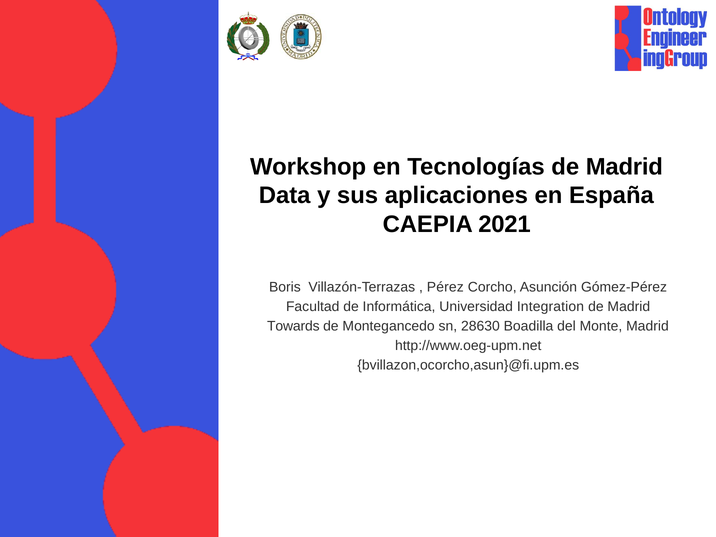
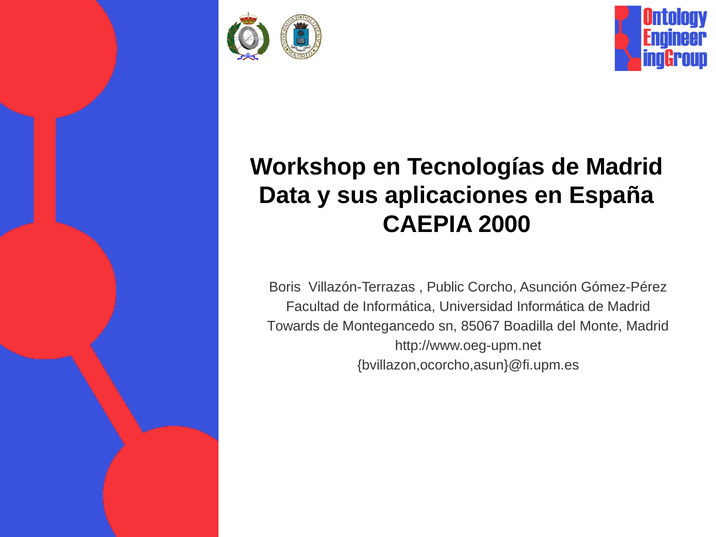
2021: 2021 -> 2000 (504, 224)
Pérez: Pérez -> Public (445, 287)
Universidad Integration: Integration -> Informática (551, 307)
28630: 28630 -> 85067 (480, 326)
